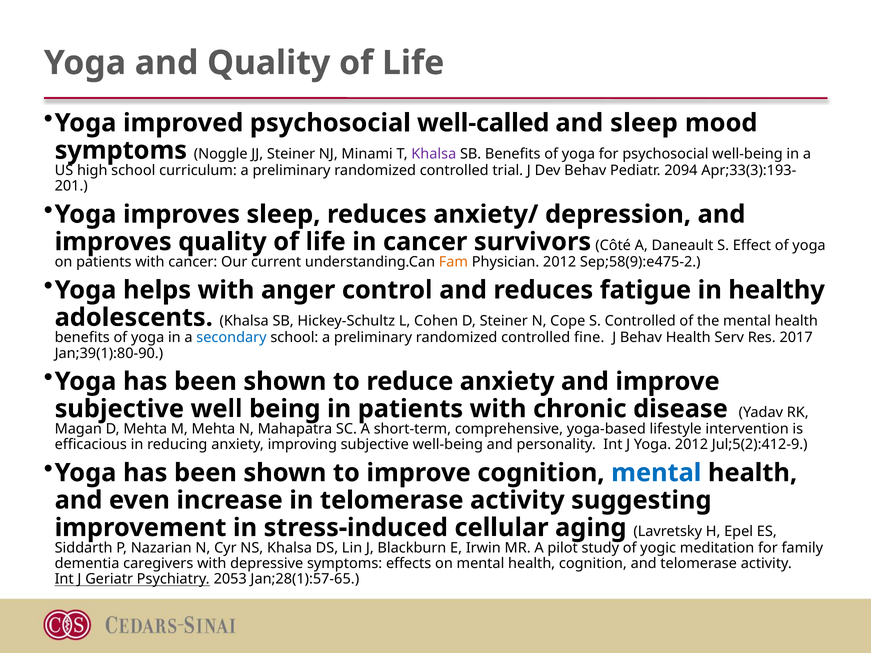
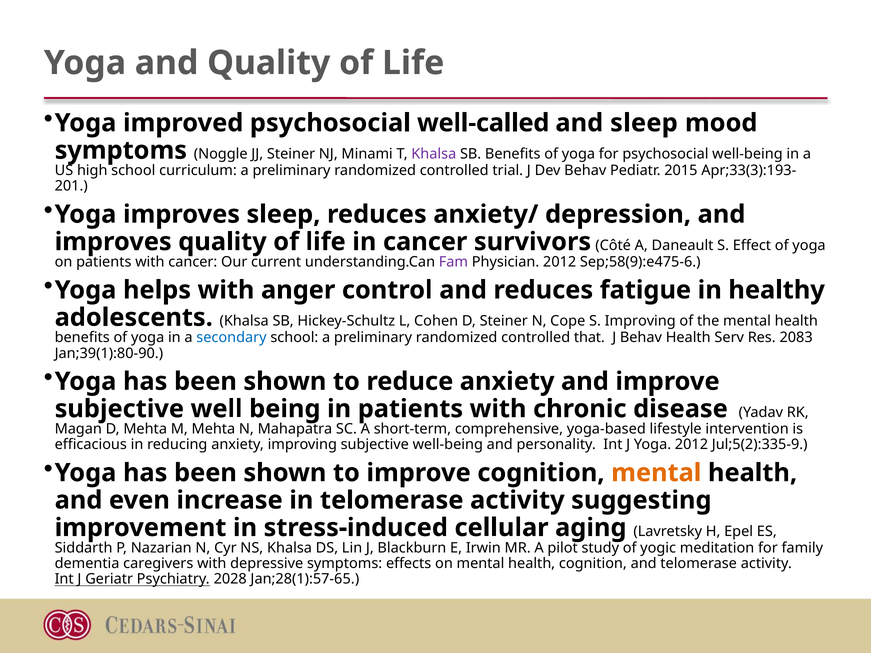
2094: 2094 -> 2015 (681, 171)
Fam colour: orange -> purple (453, 262)
Sep;58(9):e475-2: Sep;58(9):e475-2 -> Sep;58(9):e475-6 (640, 262)
S Controlled: Controlled -> Improving (640, 321)
fine: fine -> that (589, 338)
2017: 2017 -> 2083 (796, 338)
Jul;5(2):412-9: Jul;5(2):412-9 -> Jul;5(2):335-9 (760, 445)
mental colour: blue -> orange (656, 473)
2053: 2053 -> 2028 (230, 579)
